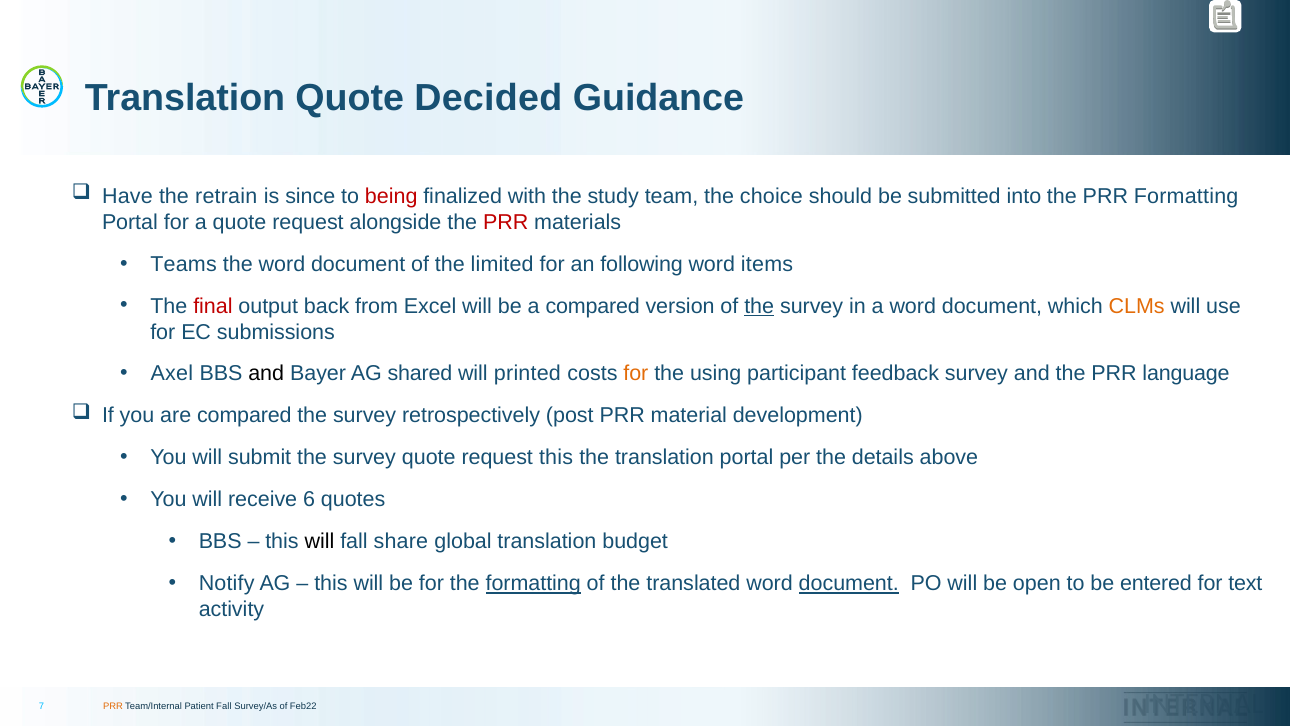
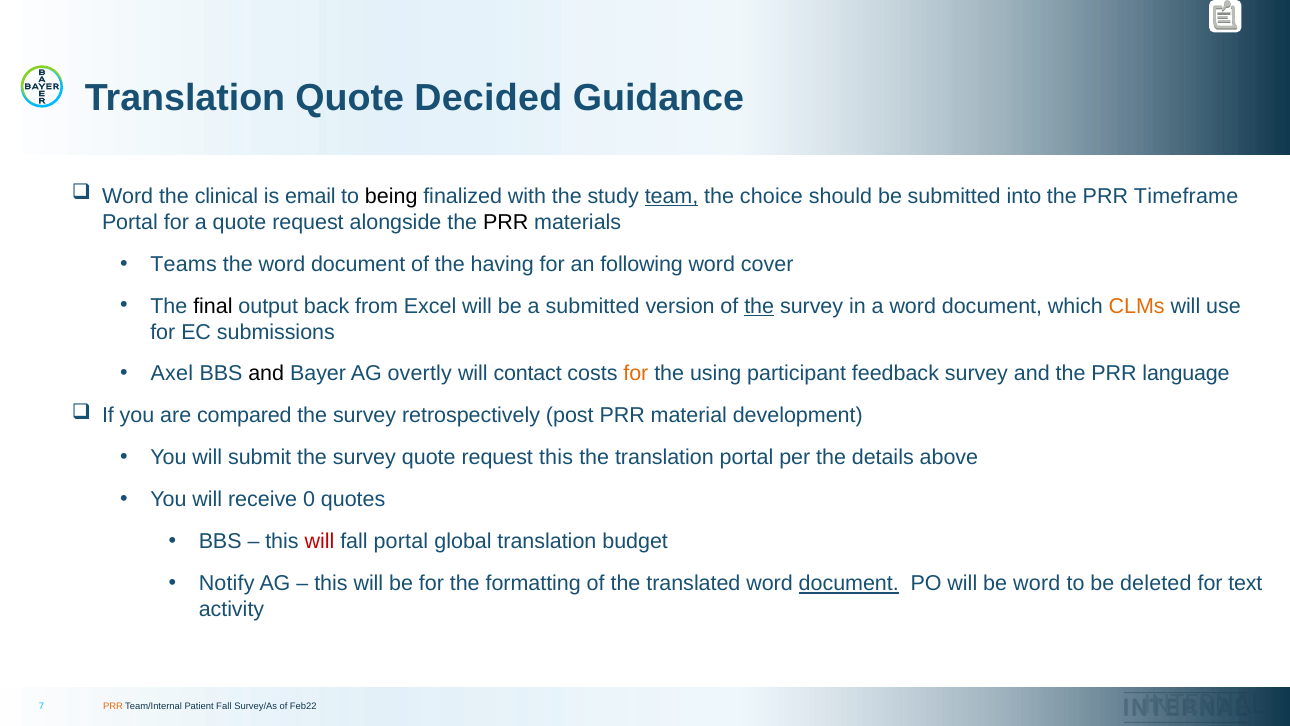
Have: Have -> Word (128, 196)
retrain: retrain -> clinical (226, 196)
since: since -> email (310, 196)
being colour: red -> black (391, 196)
team underline: none -> present (672, 196)
PRR Formatting: Formatting -> Timeframe (1186, 196)
PRR colour: red -> black (506, 222)
limited: limited -> having (502, 264)
items: items -> cover (767, 264)
final colour: red -> black (213, 306)
a compared: compared -> submitted (593, 306)
shared: shared -> overtly (420, 374)
printed: printed -> contact (528, 374)
6: 6 -> 0 (309, 500)
will colour: black -> red (319, 542)
fall share: share -> portal (401, 542)
formatting underline: present -> none (533, 583)
be open: open -> word (1037, 583)
entered: entered -> deleted (1156, 583)
